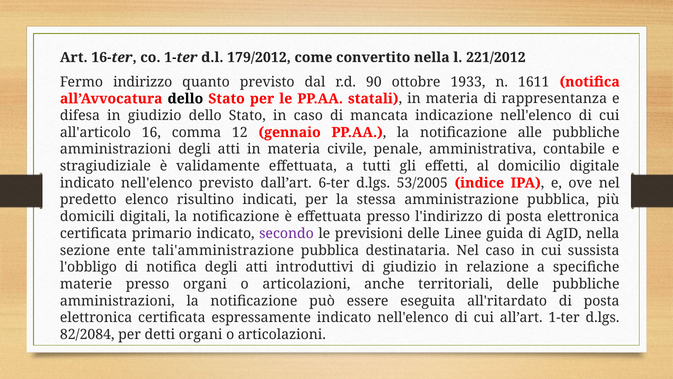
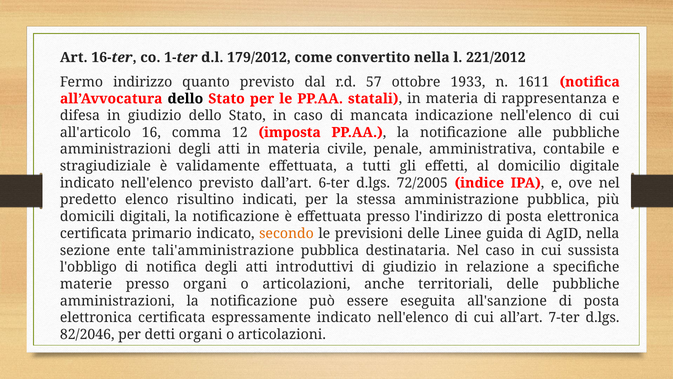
90: 90 -> 57 (374, 82)
gennaio: gennaio -> imposta (290, 132)
53/2005: 53/2005 -> 72/2005 (422, 183)
secondo colour: purple -> orange (286, 233)
all'ritardato: all'ritardato -> all'sanzione (507, 301)
all’art 1-ter: 1-ter -> 7-ter (564, 317)
82/2084: 82/2084 -> 82/2046 (87, 334)
